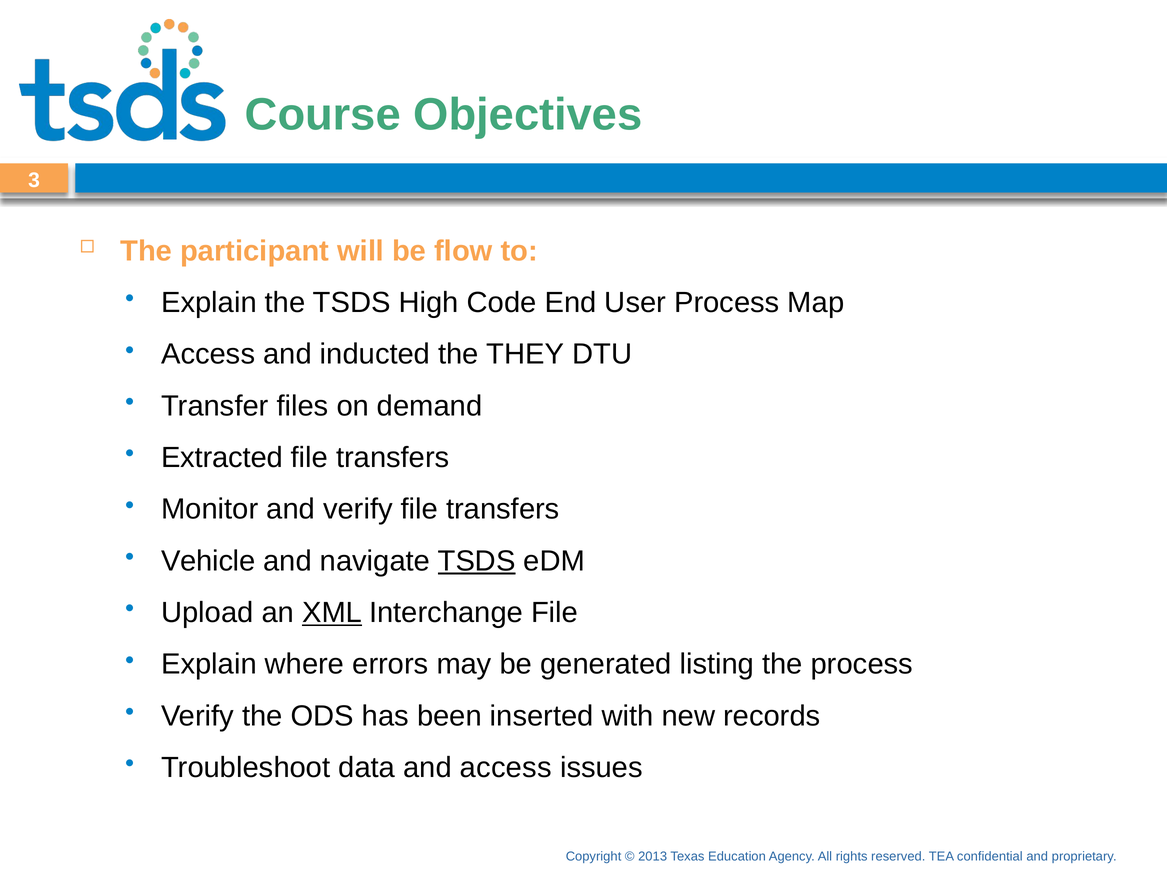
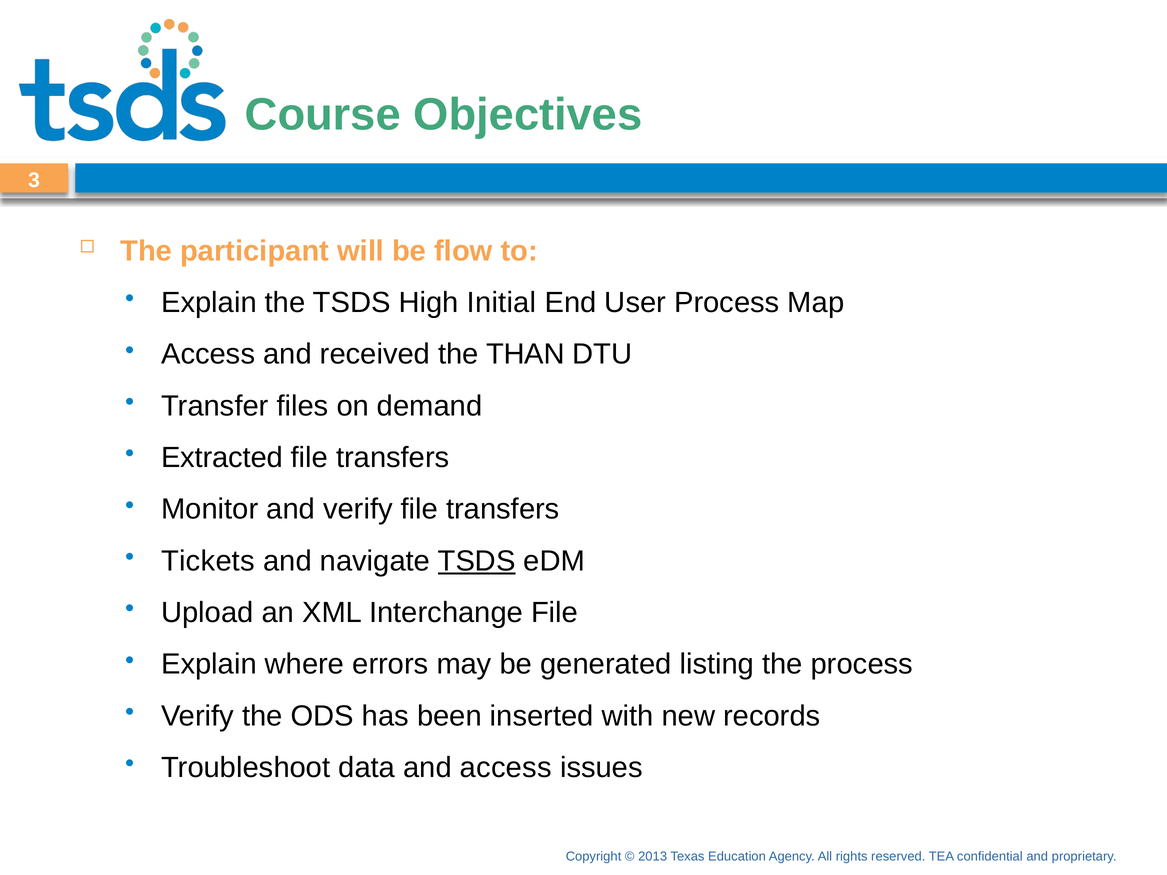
Code: Code -> Initial (502, 303)
inducted: inducted -> received (375, 354)
THEY: THEY -> THAN (525, 354)
Vehicle: Vehicle -> Tickets (208, 561)
XML underline: present -> none (332, 613)
